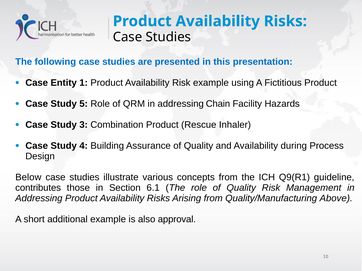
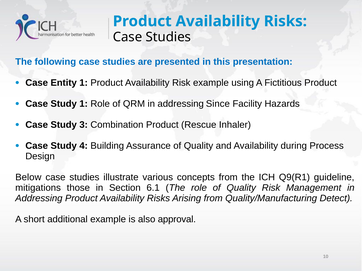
Study 5: 5 -> 1 (84, 104)
Chain: Chain -> Since (218, 104)
contributes: contributes -> mitigations (38, 188)
Above: Above -> Detect (336, 199)
